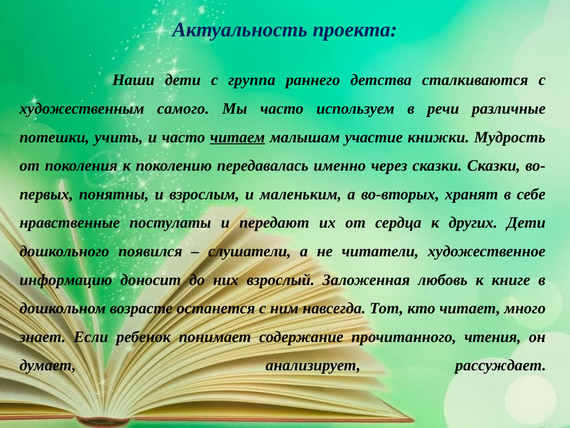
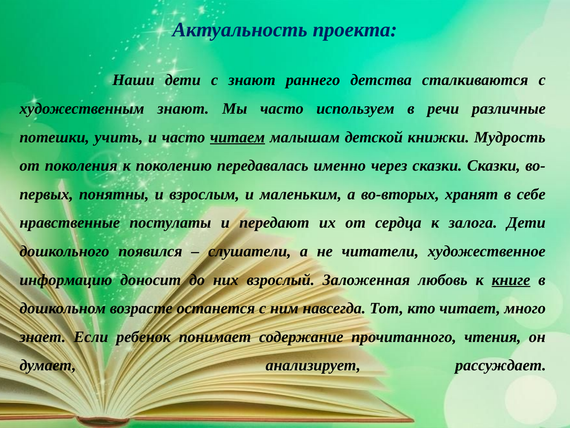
с группа: группа -> знают (252, 80)
художественным самого: самого -> знают (183, 108)
участие: участие -> детской (374, 137)
других: других -> залога (473, 222)
книге underline: none -> present (511, 279)
